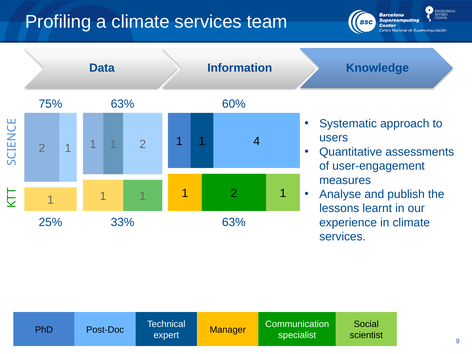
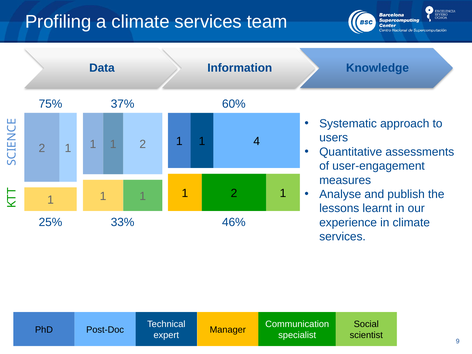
63%: 63% -> 37% (123, 104)
63%: 63% -> 46% (234, 222)
